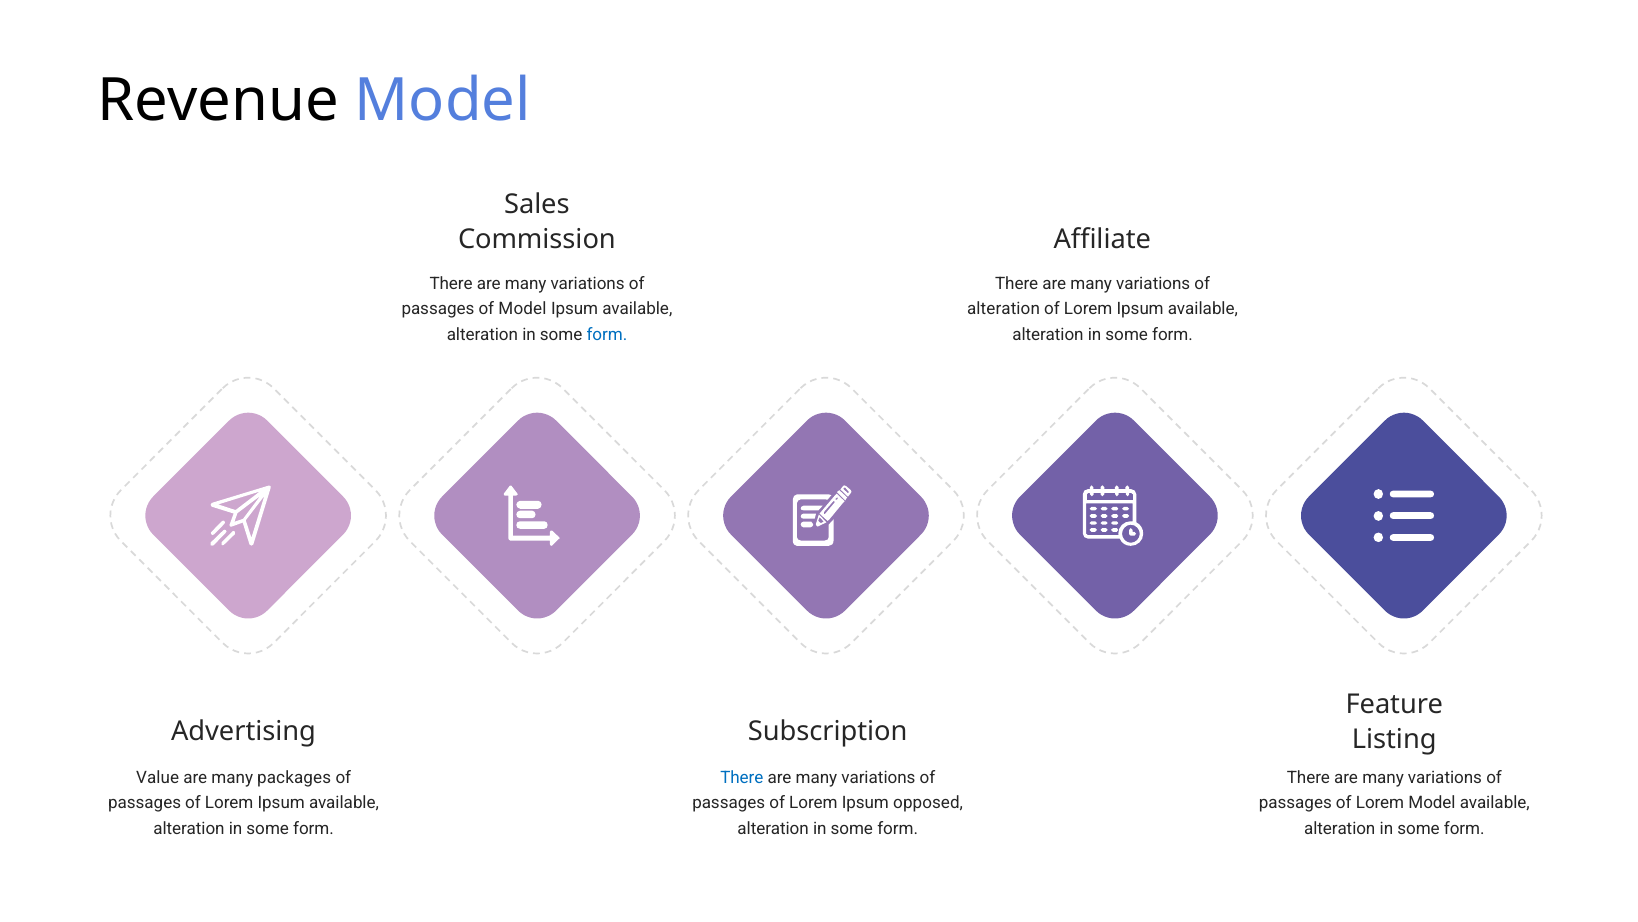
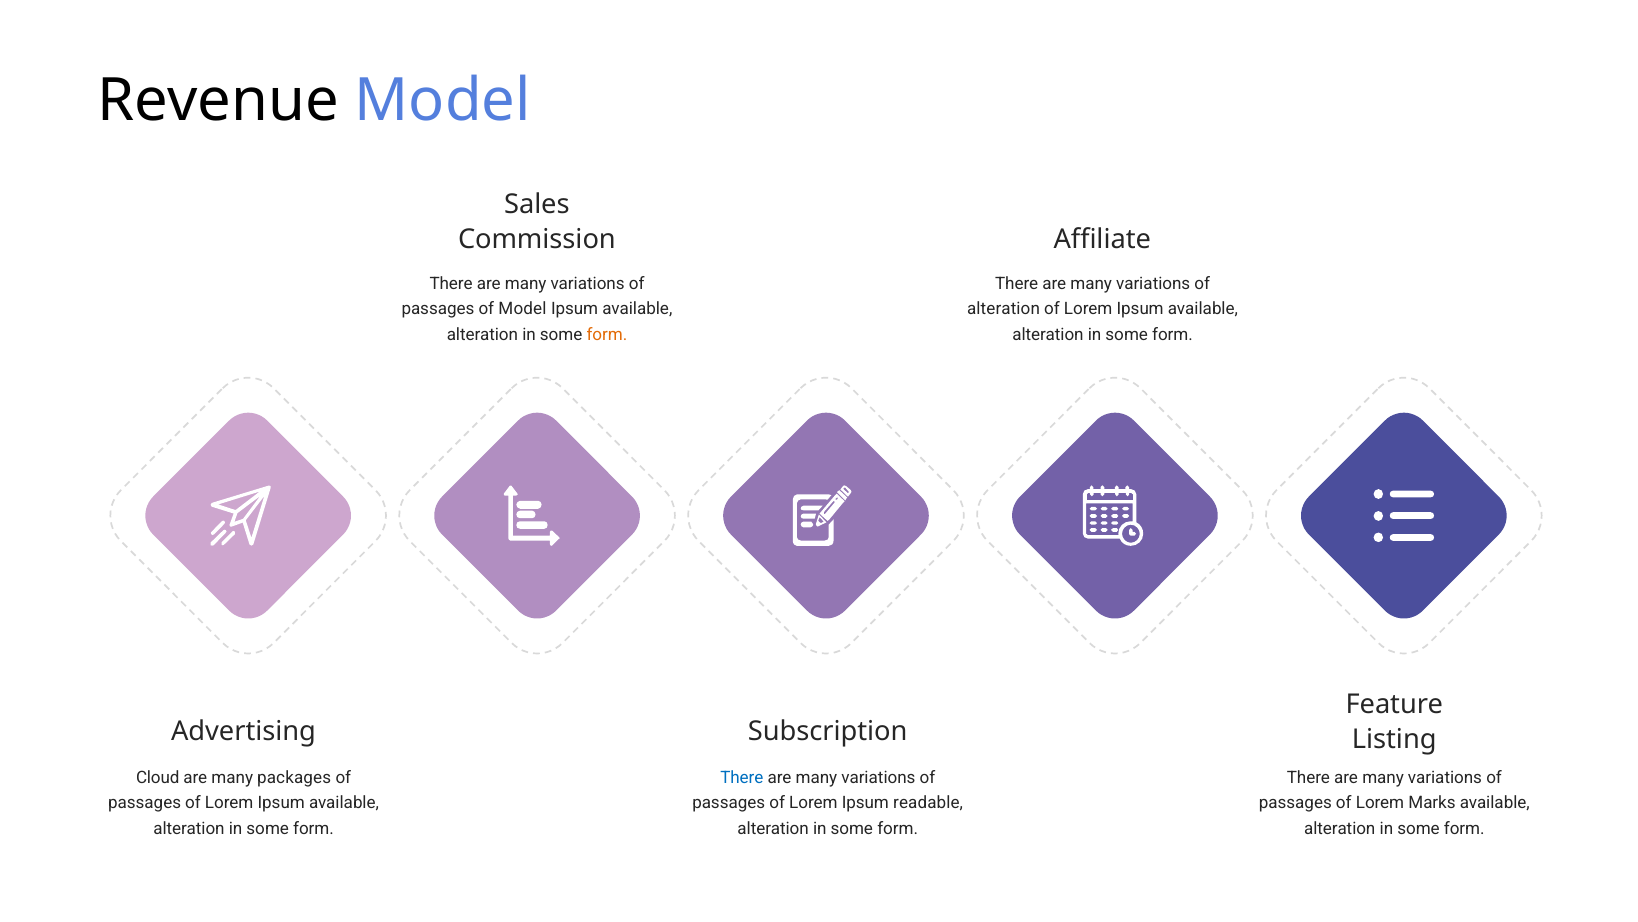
form colour: blue -> orange (607, 335)
Value: Value -> Cloud (158, 777)
opposed: opposed -> readable (928, 803)
Lorem Model: Model -> Marks (1432, 803)
